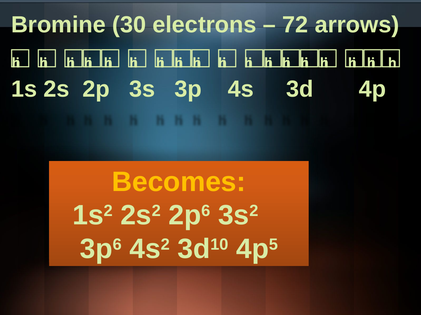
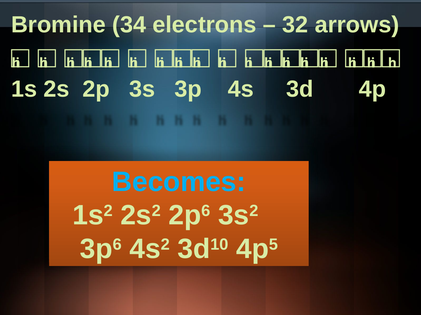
30: 30 -> 34 (129, 25)
72: 72 -> 32 (295, 25)
Becomes colour: yellow -> light blue (179, 182)
